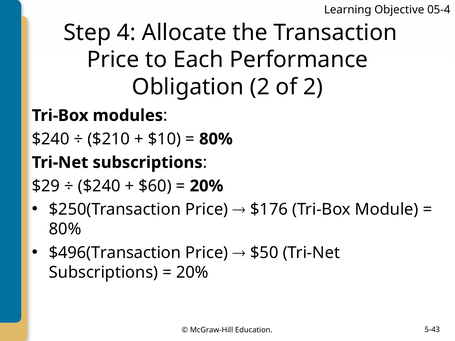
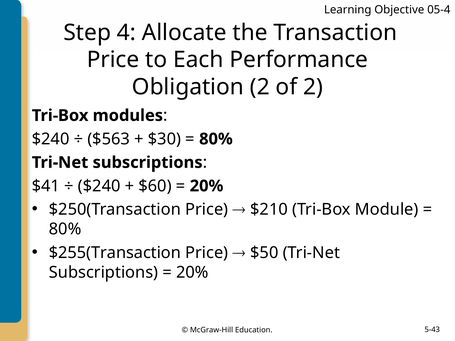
$210: $210 -> $563 (109, 139)
$10: $10 -> $30 (164, 139)
$29: $29 -> $41 (46, 186)
$176: $176 -> $210 (269, 210)
$496(Transaction: $496(Transaction -> $255(Transaction (115, 253)
